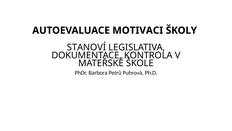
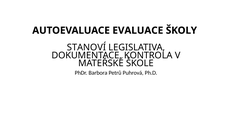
MOTIVACI: MOTIVACI -> EVALUACE (138, 30)
